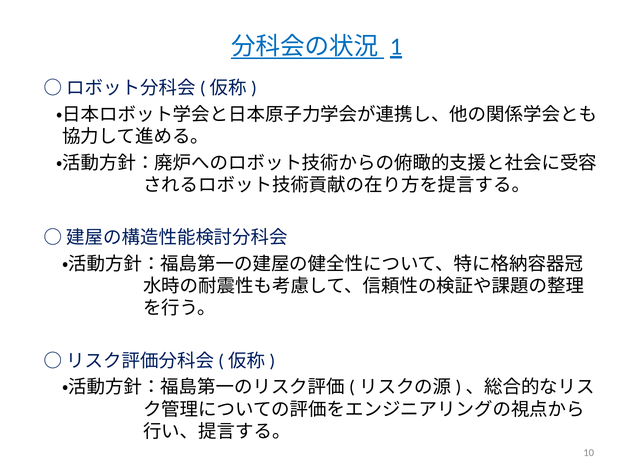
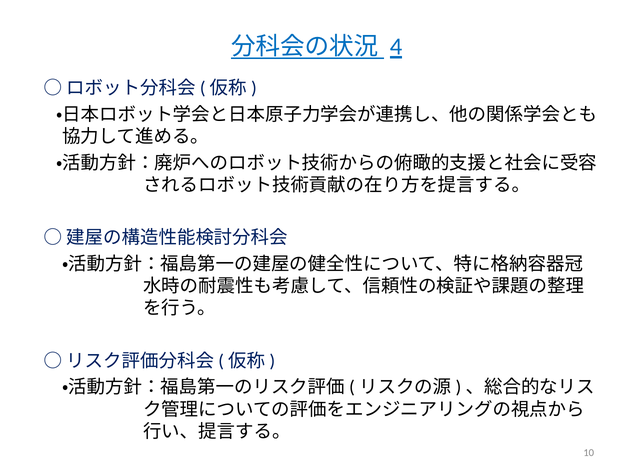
1: 1 -> 4 (396, 47)
